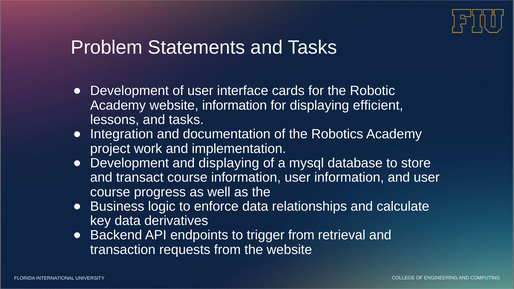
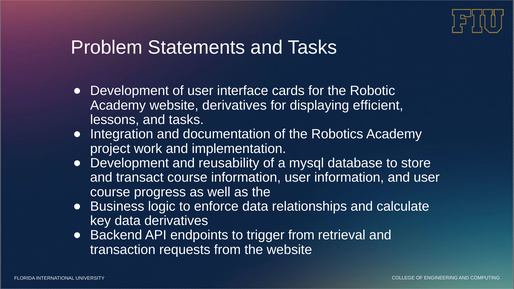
website information: information -> derivatives (234, 105)
and displaying: displaying -> reusability (229, 163)
